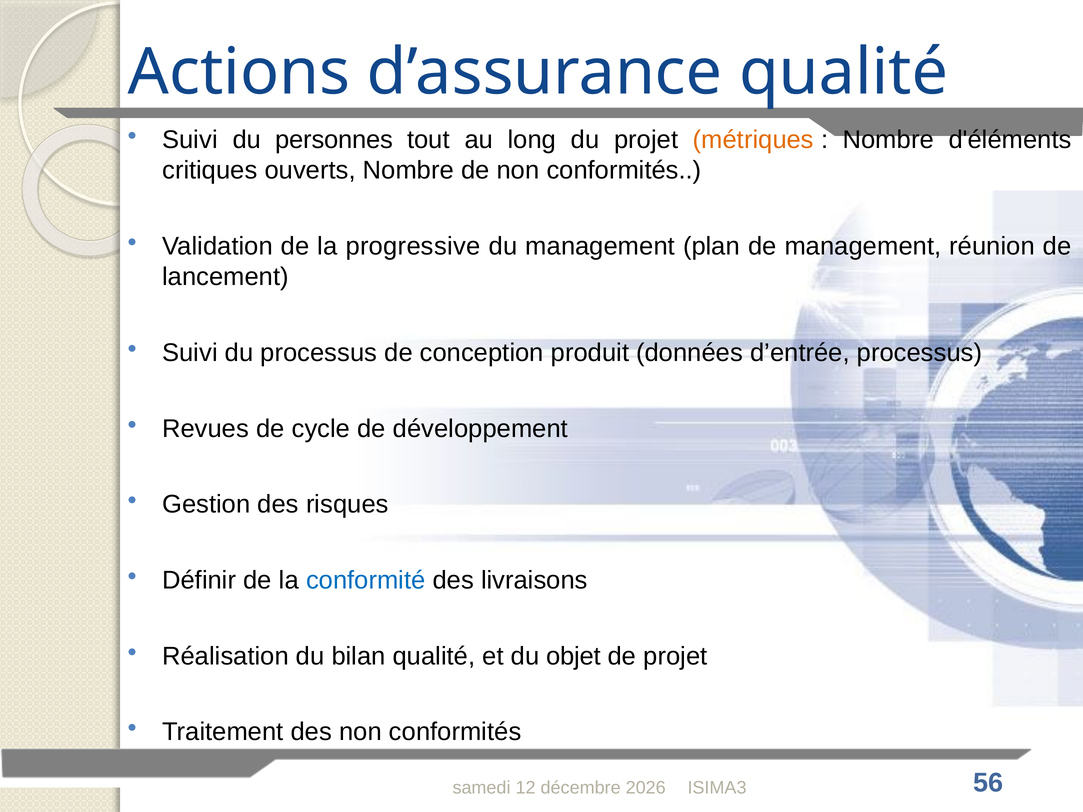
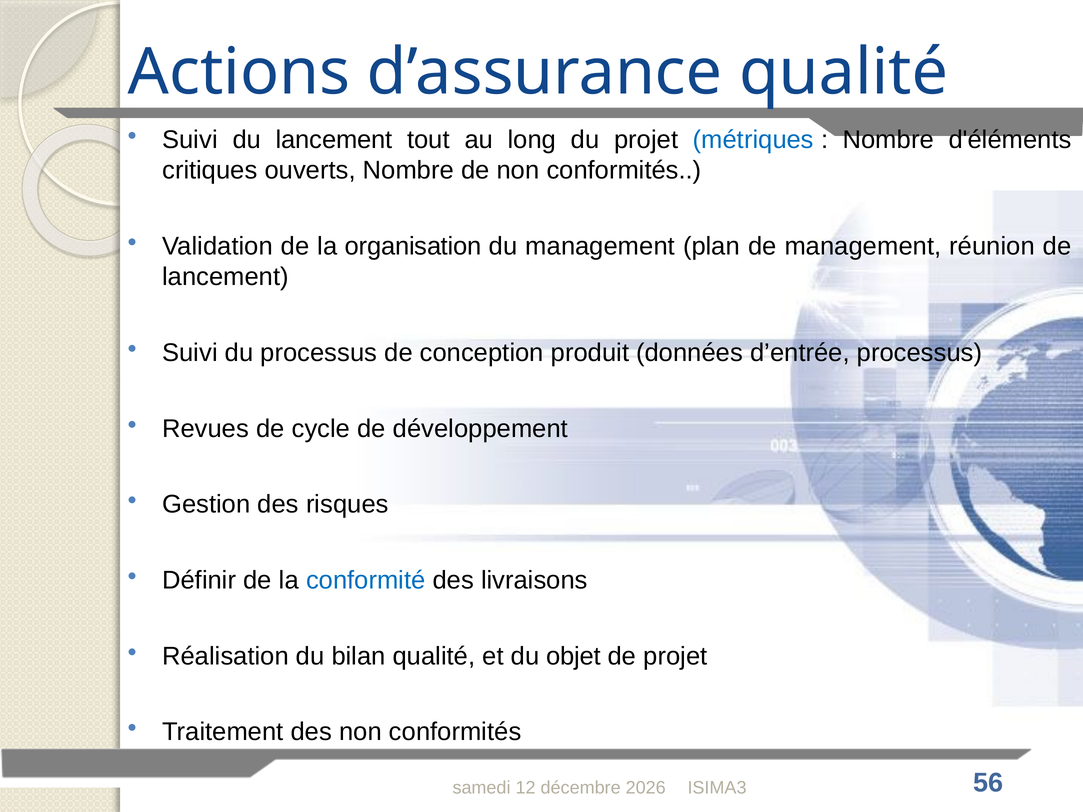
du personnes: personnes -> lancement (334, 140)
métriques colour: orange -> blue (753, 140)
progressive: progressive -> organisation (413, 246)
